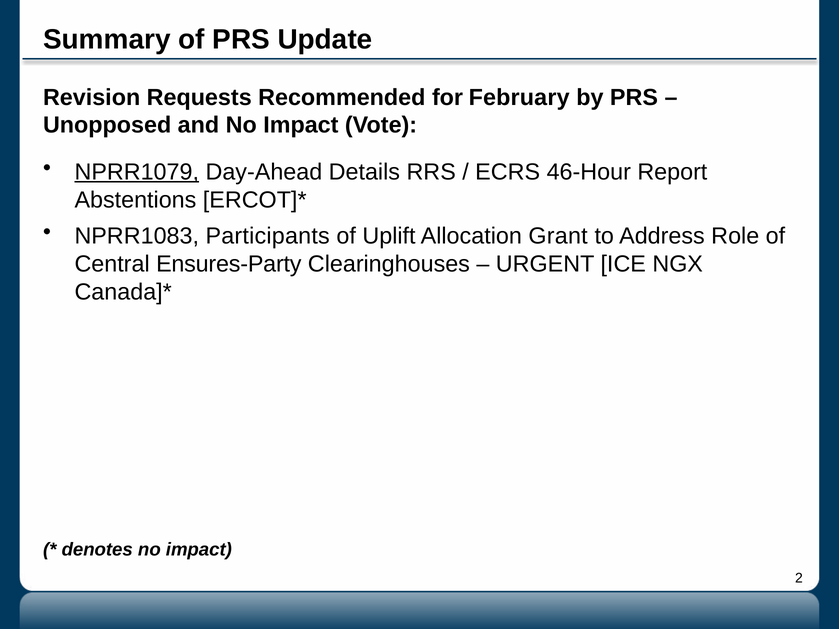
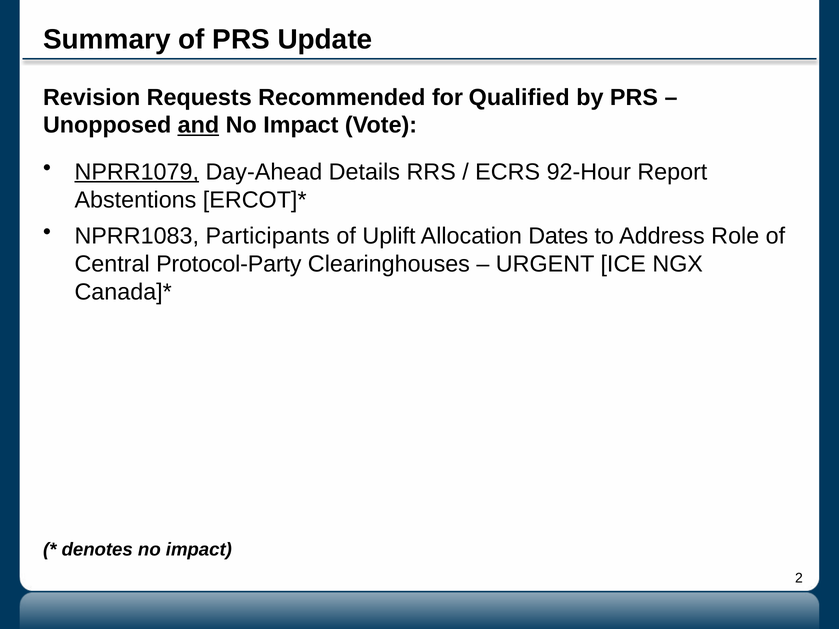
February: February -> Qualified (519, 97)
and underline: none -> present (198, 125)
46-Hour: 46-Hour -> 92-Hour (589, 172)
Grant: Grant -> Dates (558, 236)
Ensures-Party: Ensures-Party -> Protocol-Party (229, 264)
